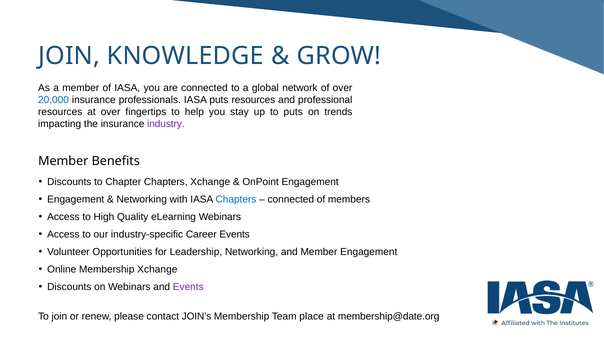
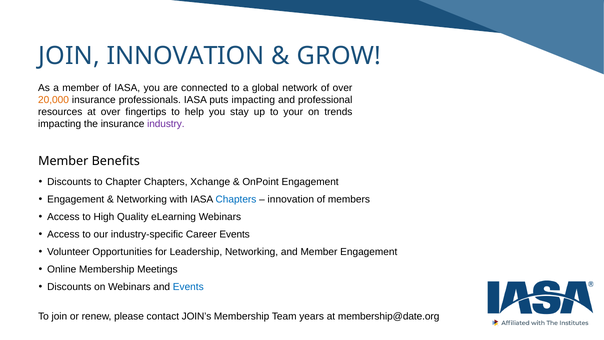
JOIN KNOWLEDGE: KNOWLEDGE -> INNOVATION (186, 56)
20,000 colour: blue -> orange (54, 100)
puts resources: resources -> impacting (253, 100)
to puts: puts -> your (293, 112)
connected: connected -> innovation (291, 199)
Membership Xchange: Xchange -> Meetings (157, 269)
Events colour: purple -> blue (188, 287)
place: place -> years (312, 316)
